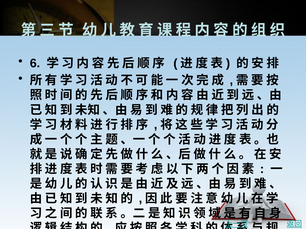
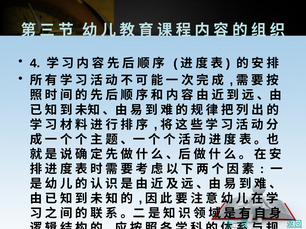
6: 6 -> 4 (35, 63)
